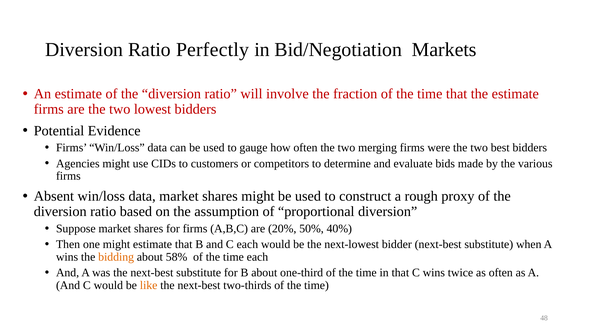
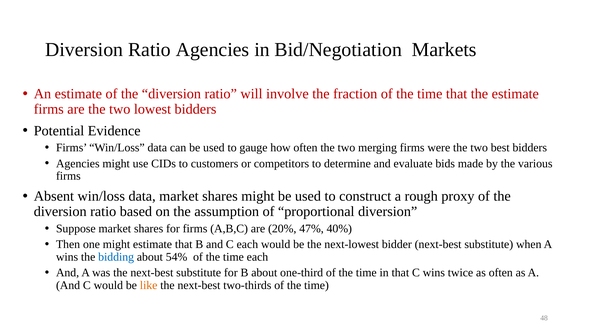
Ratio Perfectly: Perfectly -> Agencies (213, 50)
50%: 50% -> 47% (312, 229)
bidding colour: orange -> blue (116, 257)
58%: 58% -> 54% (177, 257)
